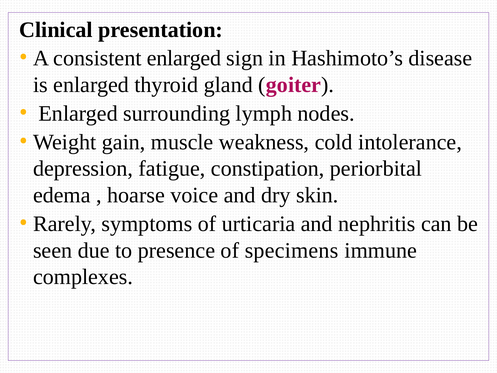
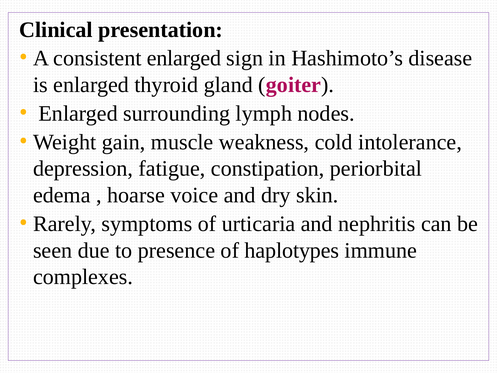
specimens: specimens -> haplotypes (292, 250)
